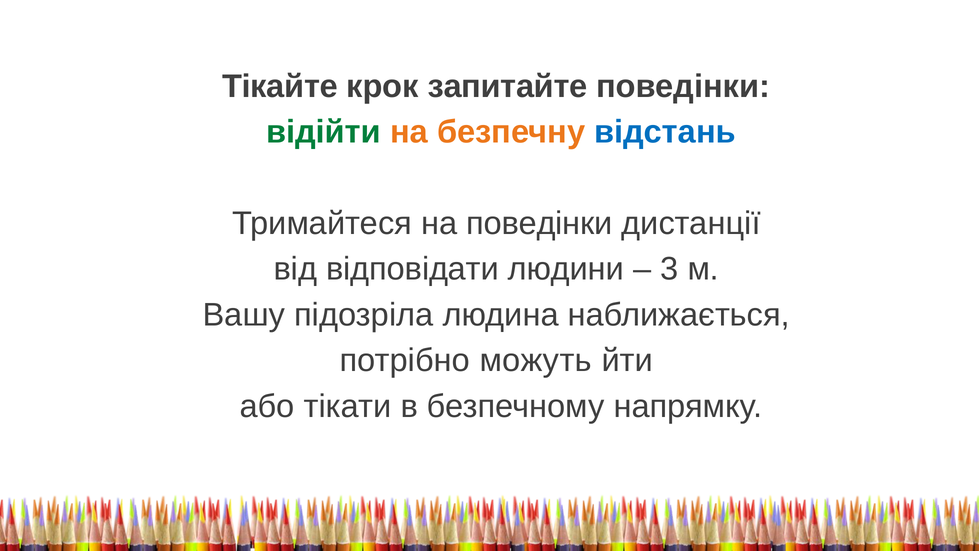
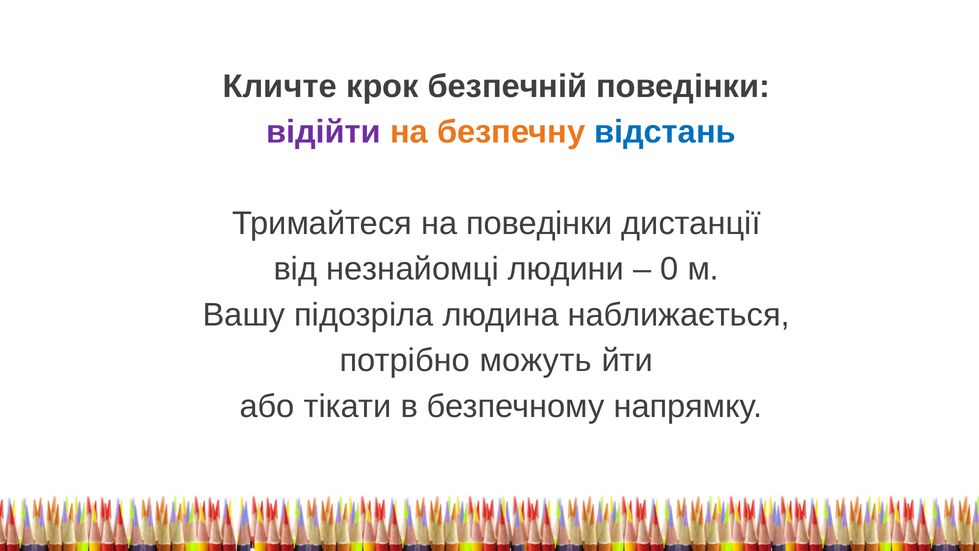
Тікайте: Тікайте -> Кличте (280, 86)
запитайте: запитайте -> безпечній (507, 86)
відійти colour: green -> purple (324, 132)
відповідати: відповідати -> незнайомці (412, 269)
3: 3 -> 0 (669, 269)
